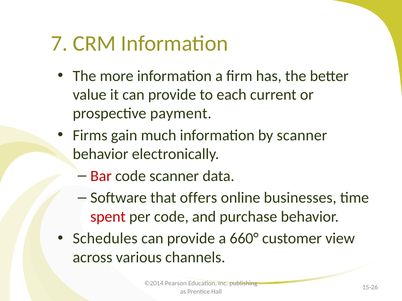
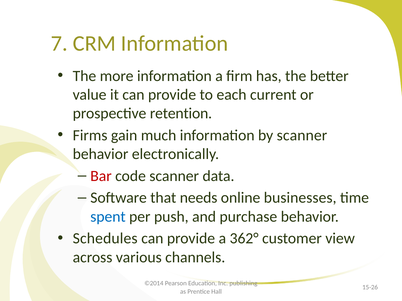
payment: payment -> retention (181, 114)
offers: offers -> needs (199, 198)
spent colour: red -> blue (108, 217)
per code: code -> push (171, 217)
660°: 660° -> 362° (244, 239)
